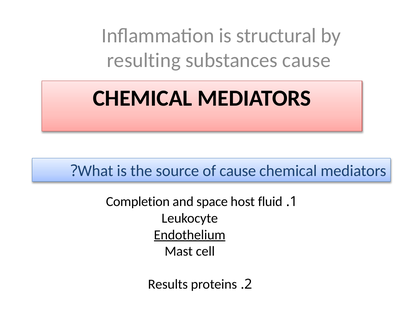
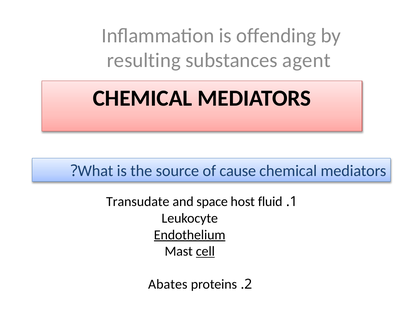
structural: structural -> offending (276, 36)
substances cause: cause -> agent (307, 60)
Completion: Completion -> Transudate (138, 202)
cell underline: none -> present (205, 251)
Results: Results -> Abates (168, 284)
